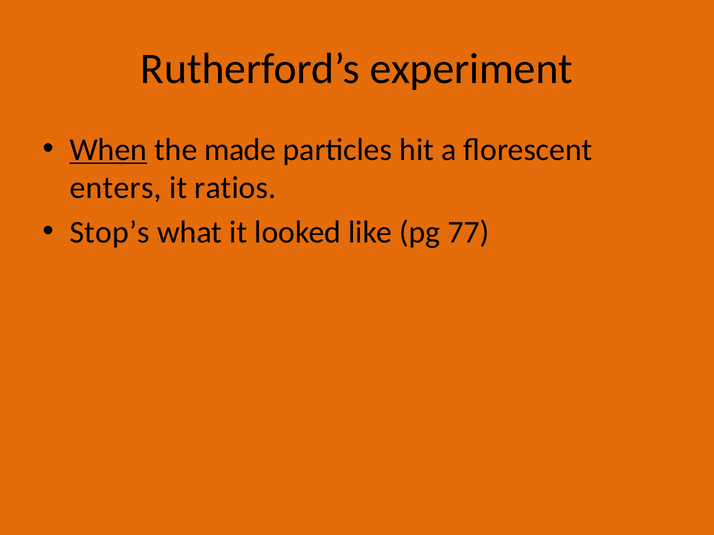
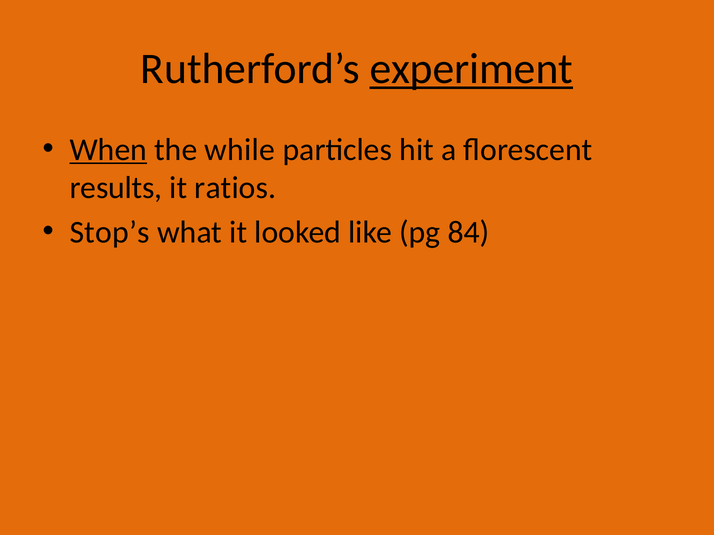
experiment underline: none -> present (471, 69)
made: made -> while (240, 150)
enters: enters -> results (116, 188)
77: 77 -> 84 (468, 232)
